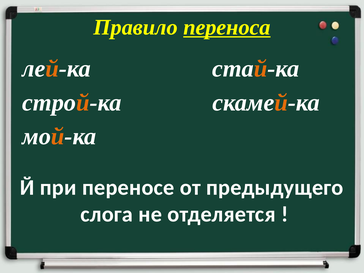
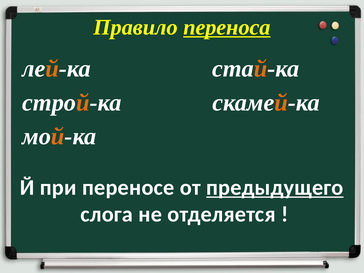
предыдущего underline: none -> present (275, 188)
